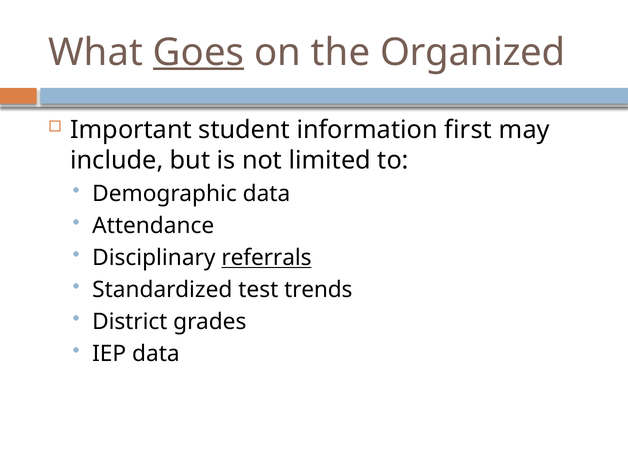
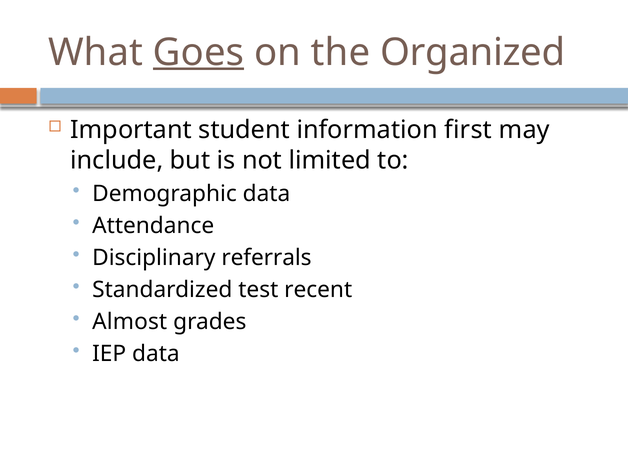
referrals underline: present -> none (266, 258)
trends: trends -> recent (318, 290)
District: District -> Almost (130, 322)
